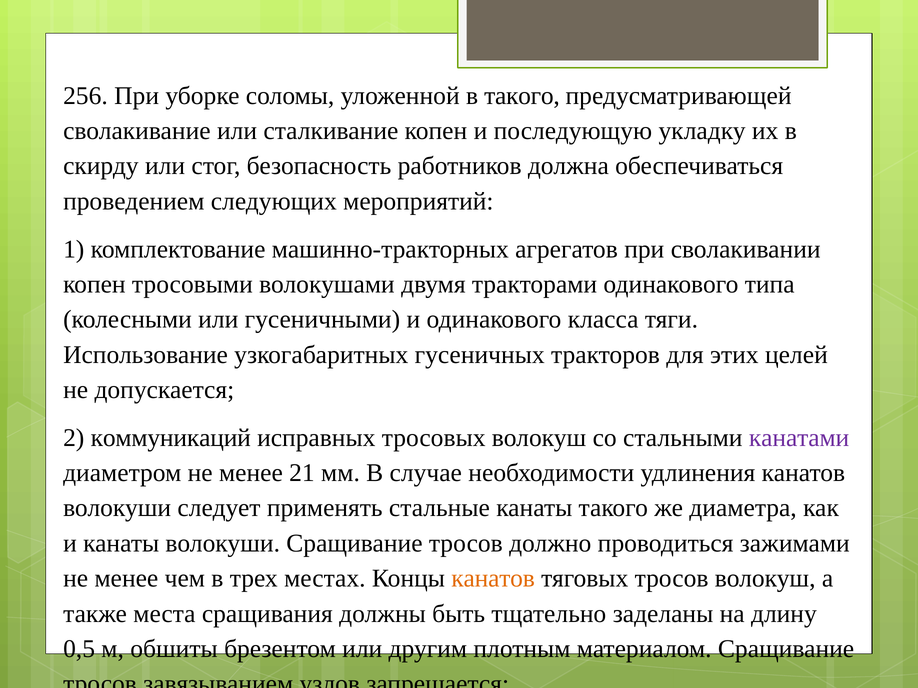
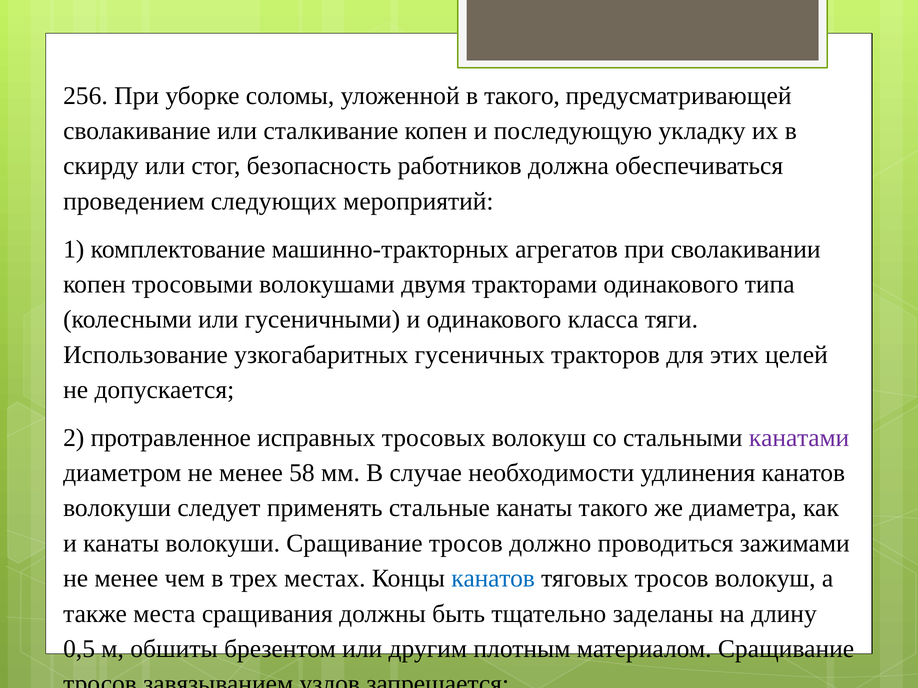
коммуникаций: коммуникаций -> протравленное (171, 438)
21: 21 -> 58 (302, 473)
канатов colour: orange -> blue (493, 579)
